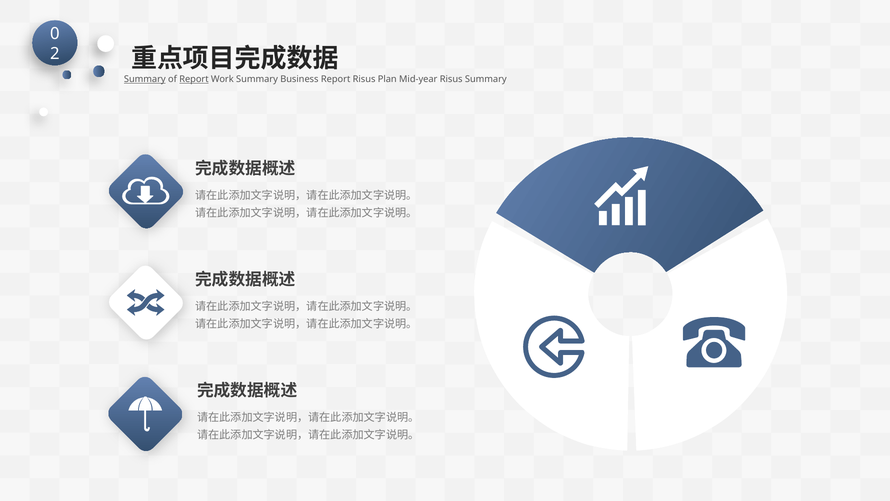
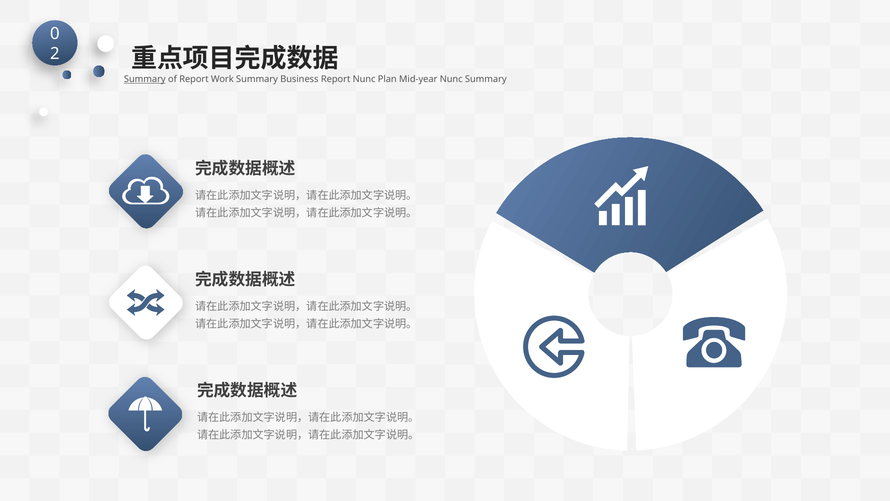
Report underline: present -> none (194, 79)
Report Risus: Risus -> Nunc (364, 79)
Mid-year Risus: Risus -> Nunc (451, 79)
